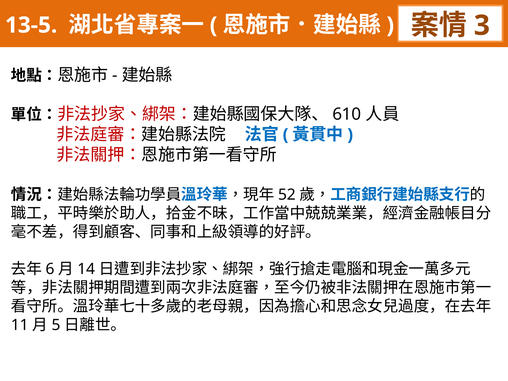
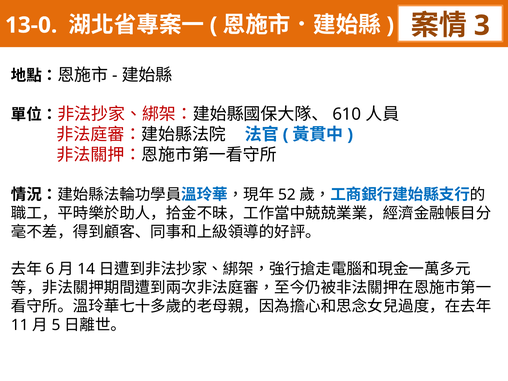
13-5: 13-5 -> 13-0 (31, 25)
